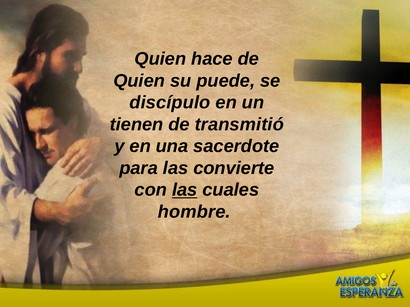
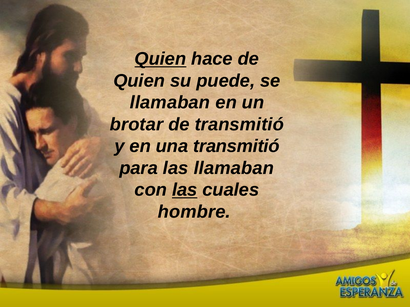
Quien underline: none -> present (160, 59)
discípulo: discípulo -> llamaban (170, 103)
tienen: tienen -> brotar (137, 125)
una sacerdote: sacerdote -> transmitió (236, 147)
las convierte: convierte -> llamaban (234, 168)
